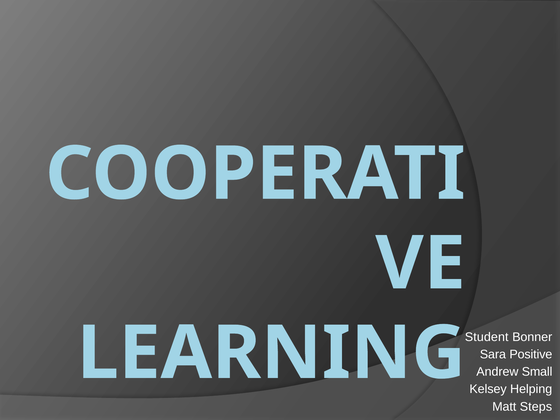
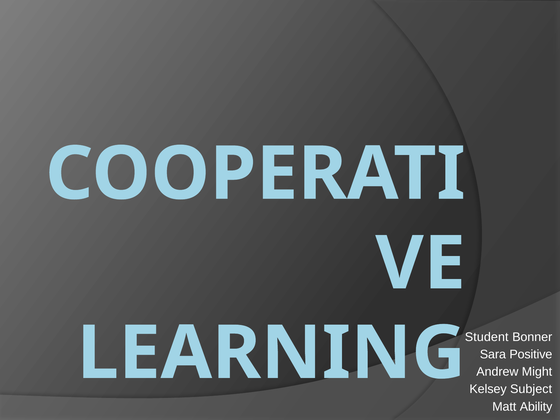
Small: Small -> Might (537, 372)
Helping: Helping -> Subject (531, 389)
Steps: Steps -> Ability (536, 407)
